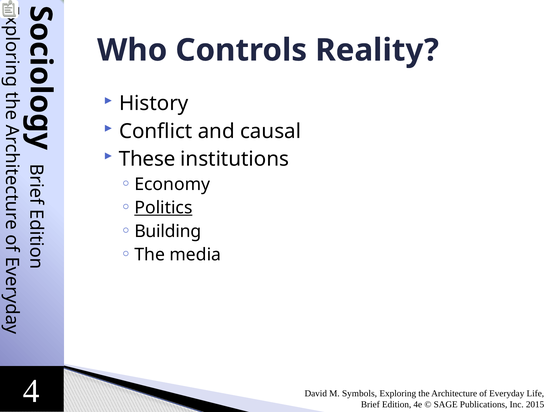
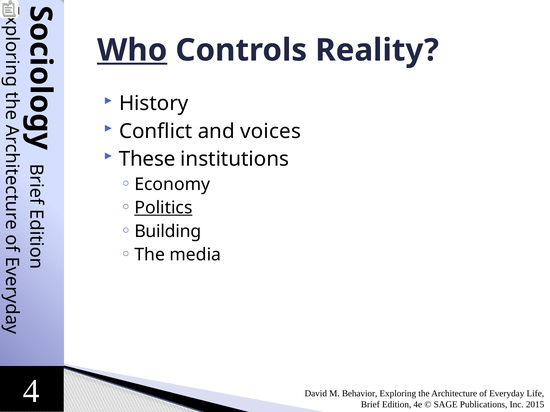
Who underline: none -> present (132, 50)
causal: causal -> voices (271, 131)
Symbols: Symbols -> Behavior (360, 394)
